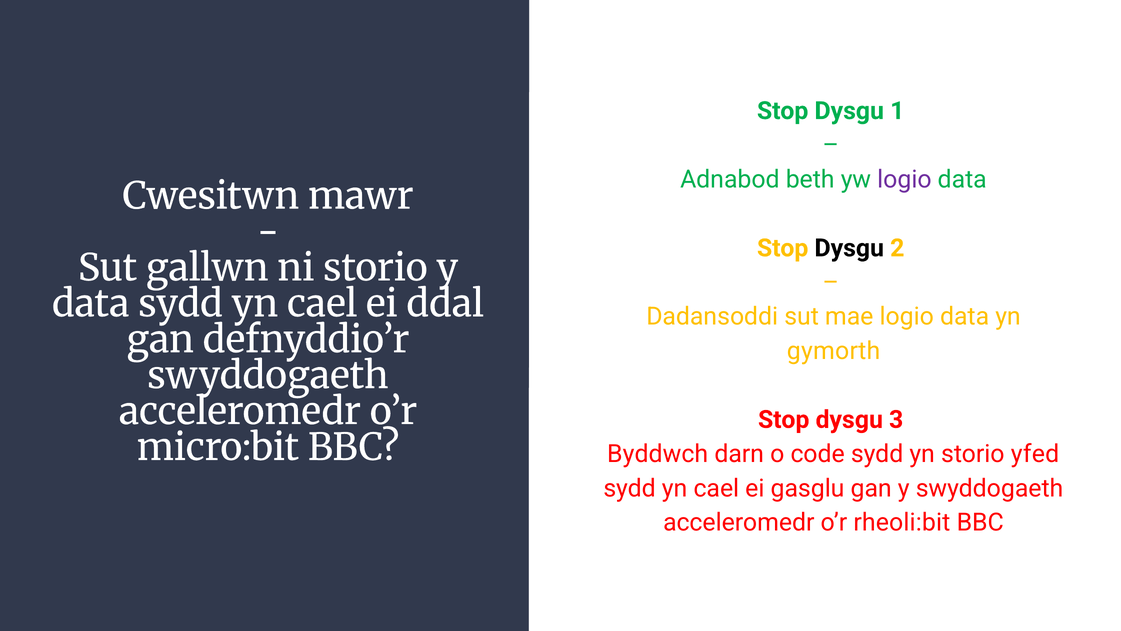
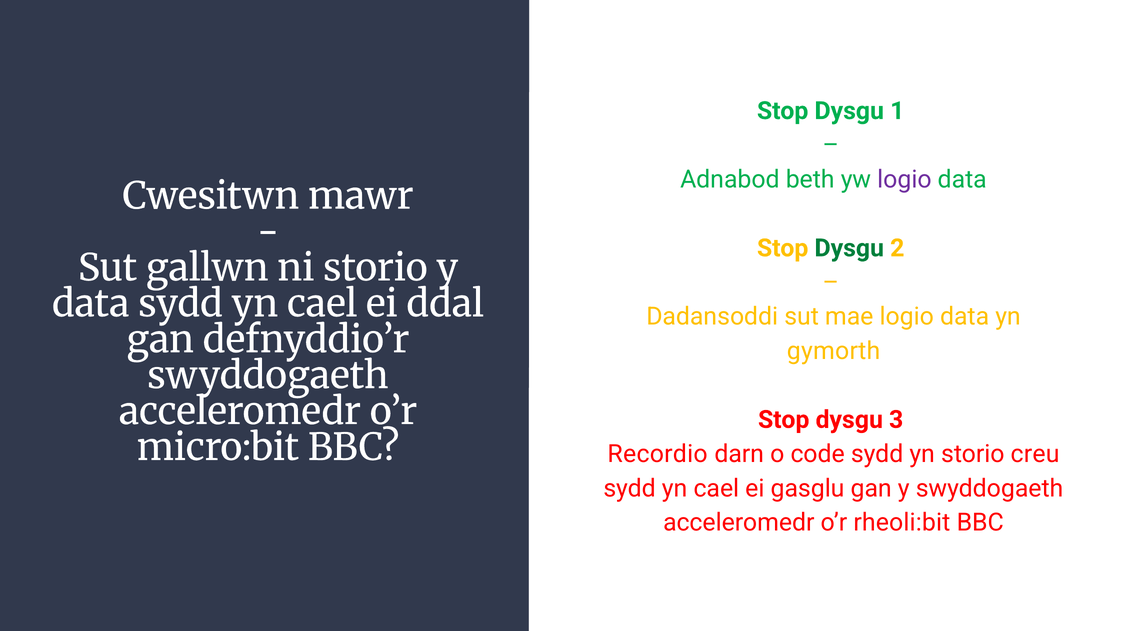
Dysgu colour: black -> green (849, 248)
Byddwch: Byddwch -> Recordio (658, 454)
yfed: yfed -> creu (1035, 454)
